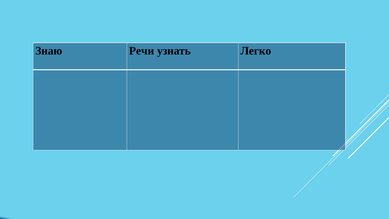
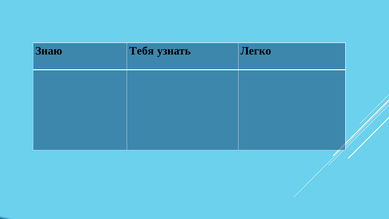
Речи: Речи -> Тебя (142, 51)
